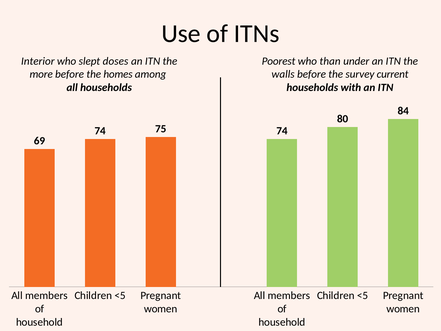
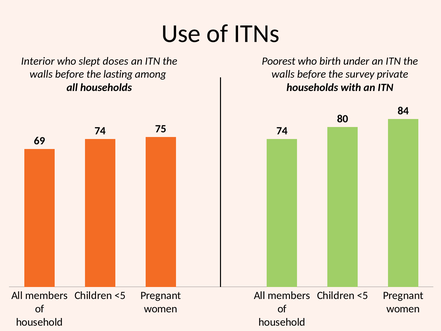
than: than -> birth (330, 61)
more: more -> walls (41, 74)
homes: homes -> lasting (118, 74)
current: current -> private (393, 74)
